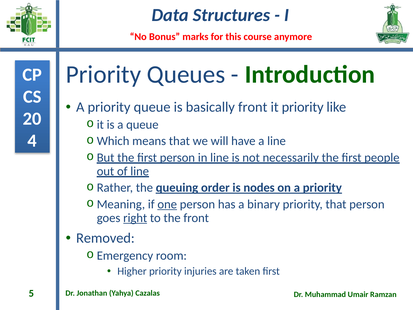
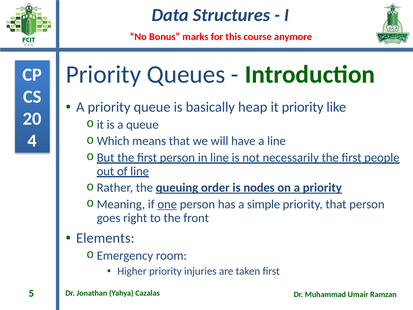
basically front: front -> heap (253, 107)
binary: binary -> simple (264, 204)
right underline: present -> none (135, 218)
Removed: Removed -> Elements (105, 238)
